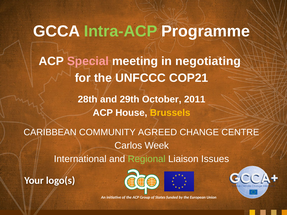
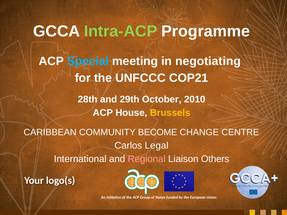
Special colour: pink -> light blue (88, 61)
2011: 2011 -> 2010 (195, 99)
AGREED: AGREED -> BECOME (158, 133)
Week: Week -> Legal (157, 146)
Regional colour: light green -> pink (147, 159)
Issues: Issues -> Others (215, 159)
